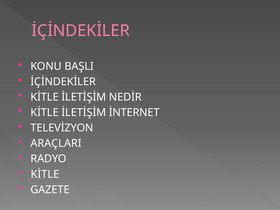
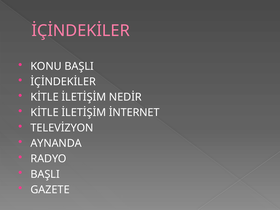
ARAÇLARI: ARAÇLARI -> AYNANDA (56, 143)
KİTLE: KİTLE -> BAŞLI (45, 174)
